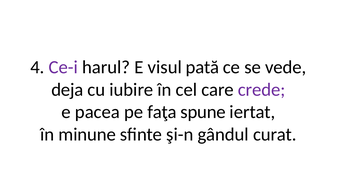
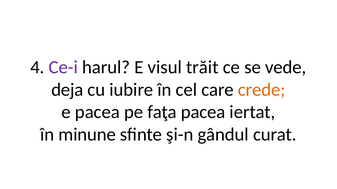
pată: pată -> trăit (202, 67)
crede colour: purple -> orange (262, 90)
faţa spune: spune -> pacea (203, 112)
